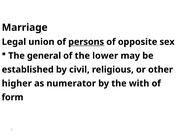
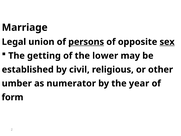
sex underline: none -> present (167, 42)
general: general -> getting (44, 56)
higher: higher -> umber (17, 83)
with: with -> year (139, 83)
